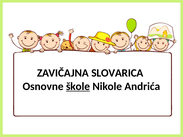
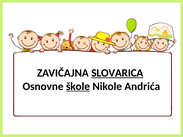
SLOVARICA underline: none -> present (117, 73)
